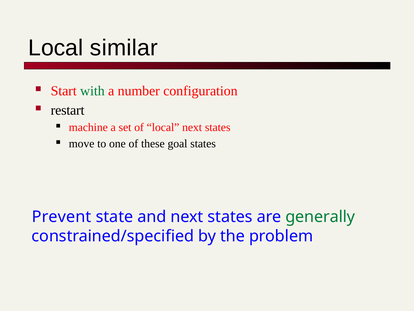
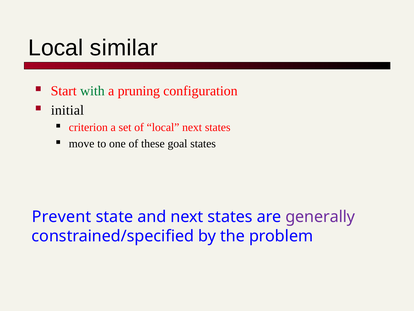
number: number -> pruning (139, 91)
restart: restart -> initial (67, 110)
machine: machine -> criterion (88, 127)
generally colour: green -> purple (320, 216)
